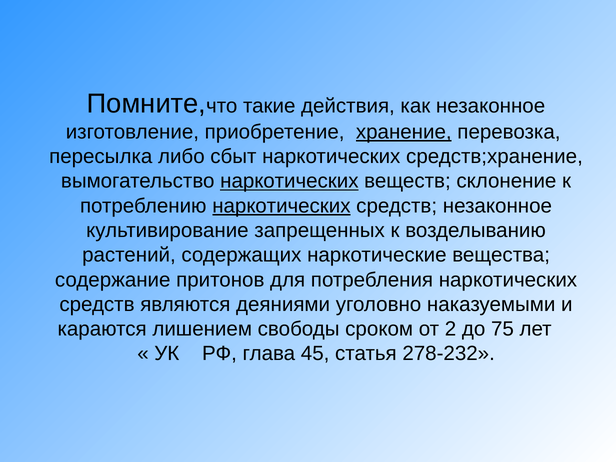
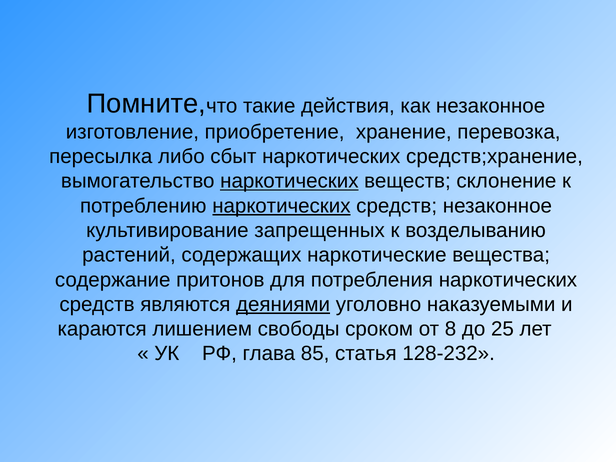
хранение underline: present -> none (404, 132)
деяниями underline: none -> present (283, 304)
2: 2 -> 8 (451, 329)
75: 75 -> 25 (502, 329)
45: 45 -> 85 (315, 354)
278-232: 278-232 -> 128-232 (449, 354)
